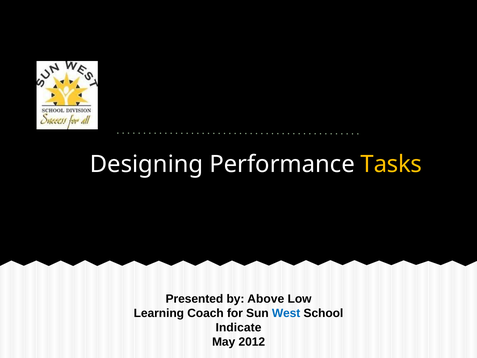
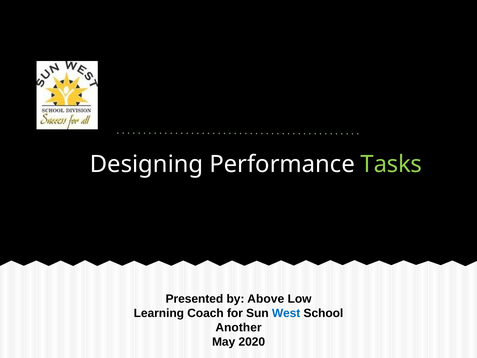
Tasks colour: yellow -> light green (391, 164)
Indicate: Indicate -> Another (239, 327)
2012: 2012 -> 2020 (252, 342)
